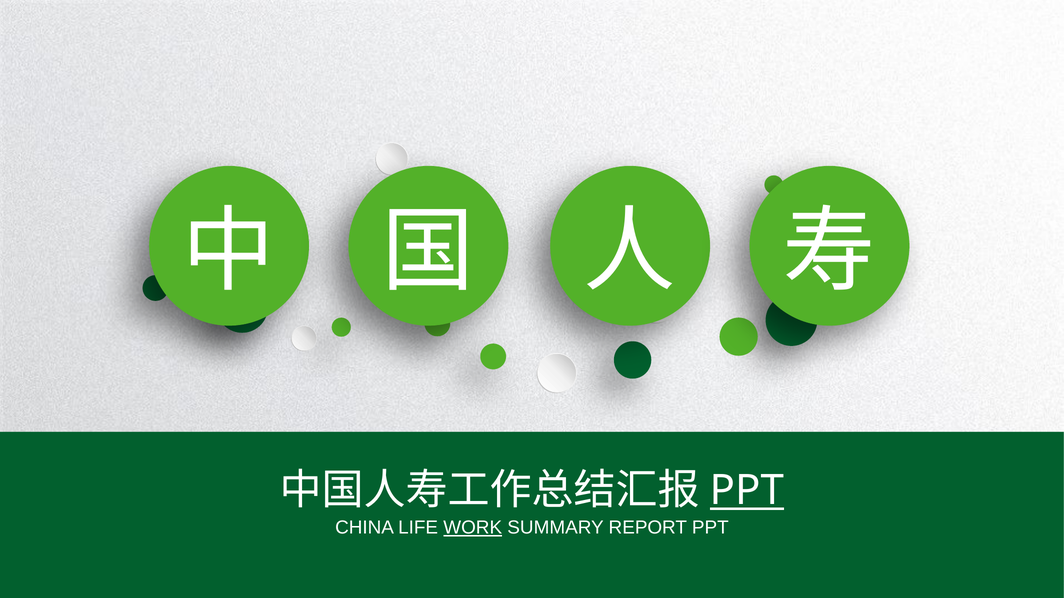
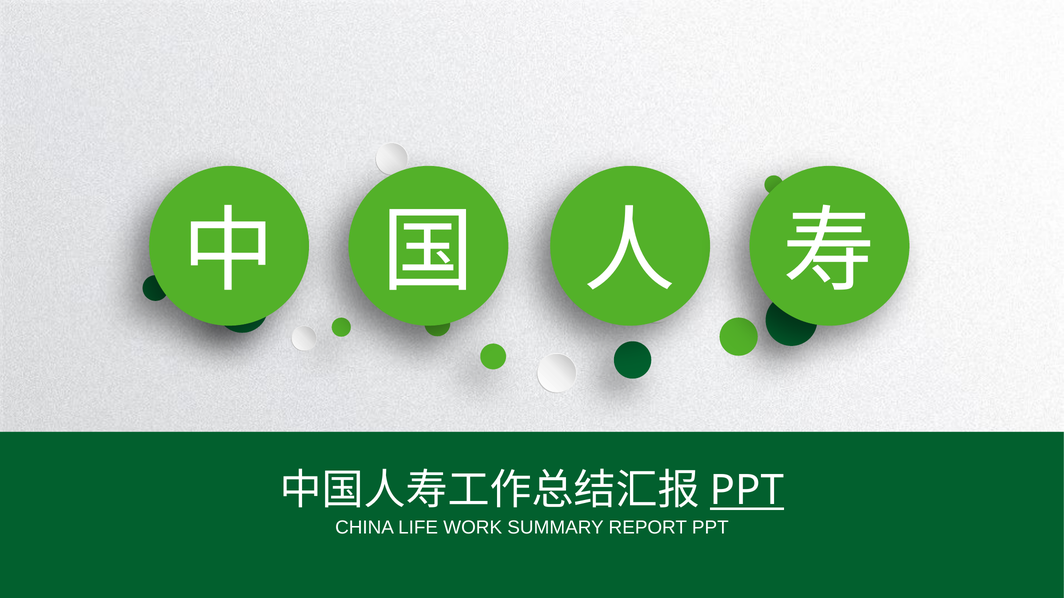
WORK underline: present -> none (473, 528)
